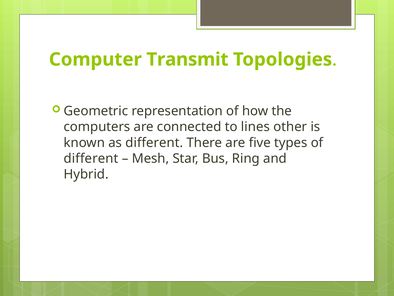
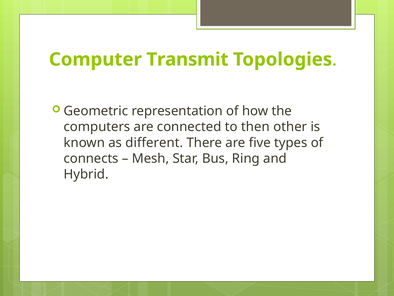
lines: lines -> then (255, 127)
different: different -> connects (91, 158)
